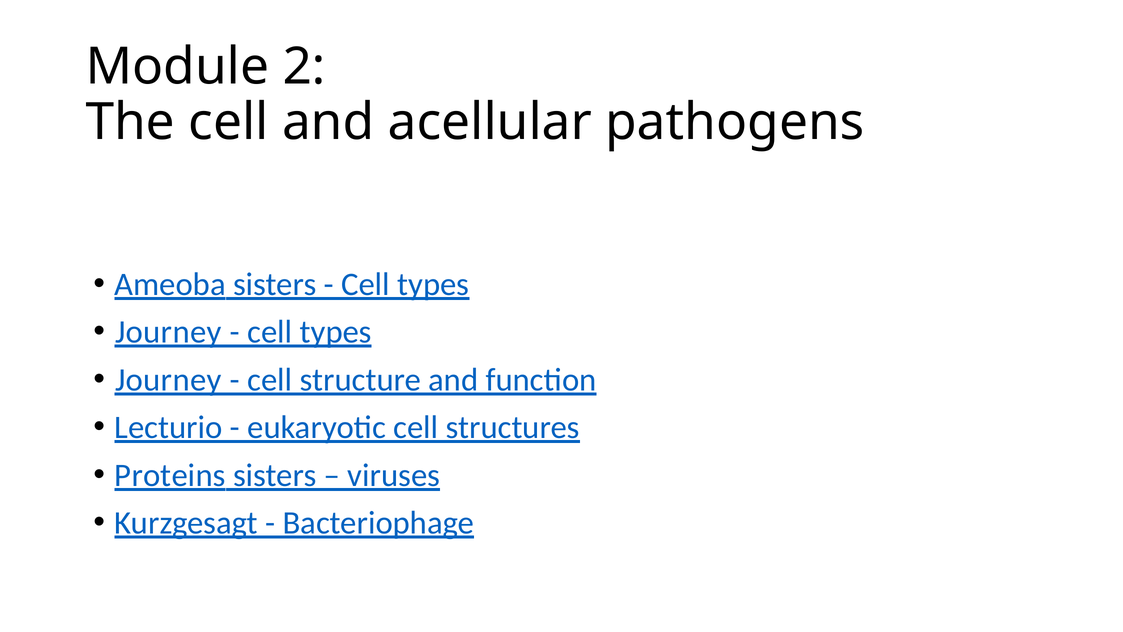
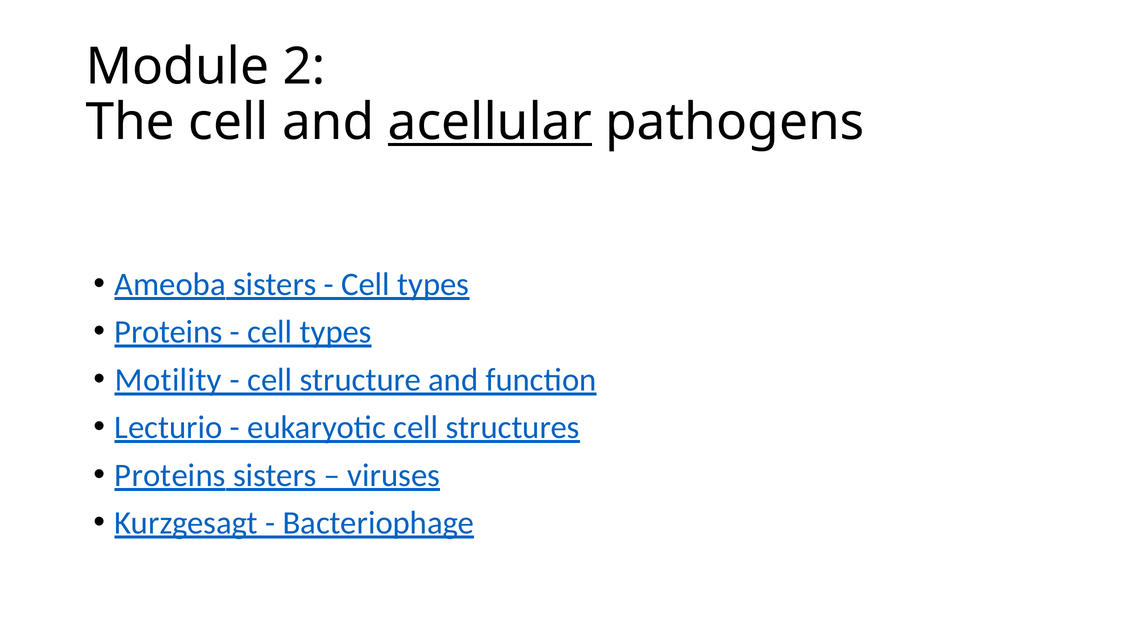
acellular underline: none -> present (490, 122)
Journey: Journey -> Proteins (169, 332)
Journey: Journey -> Motility (168, 380)
